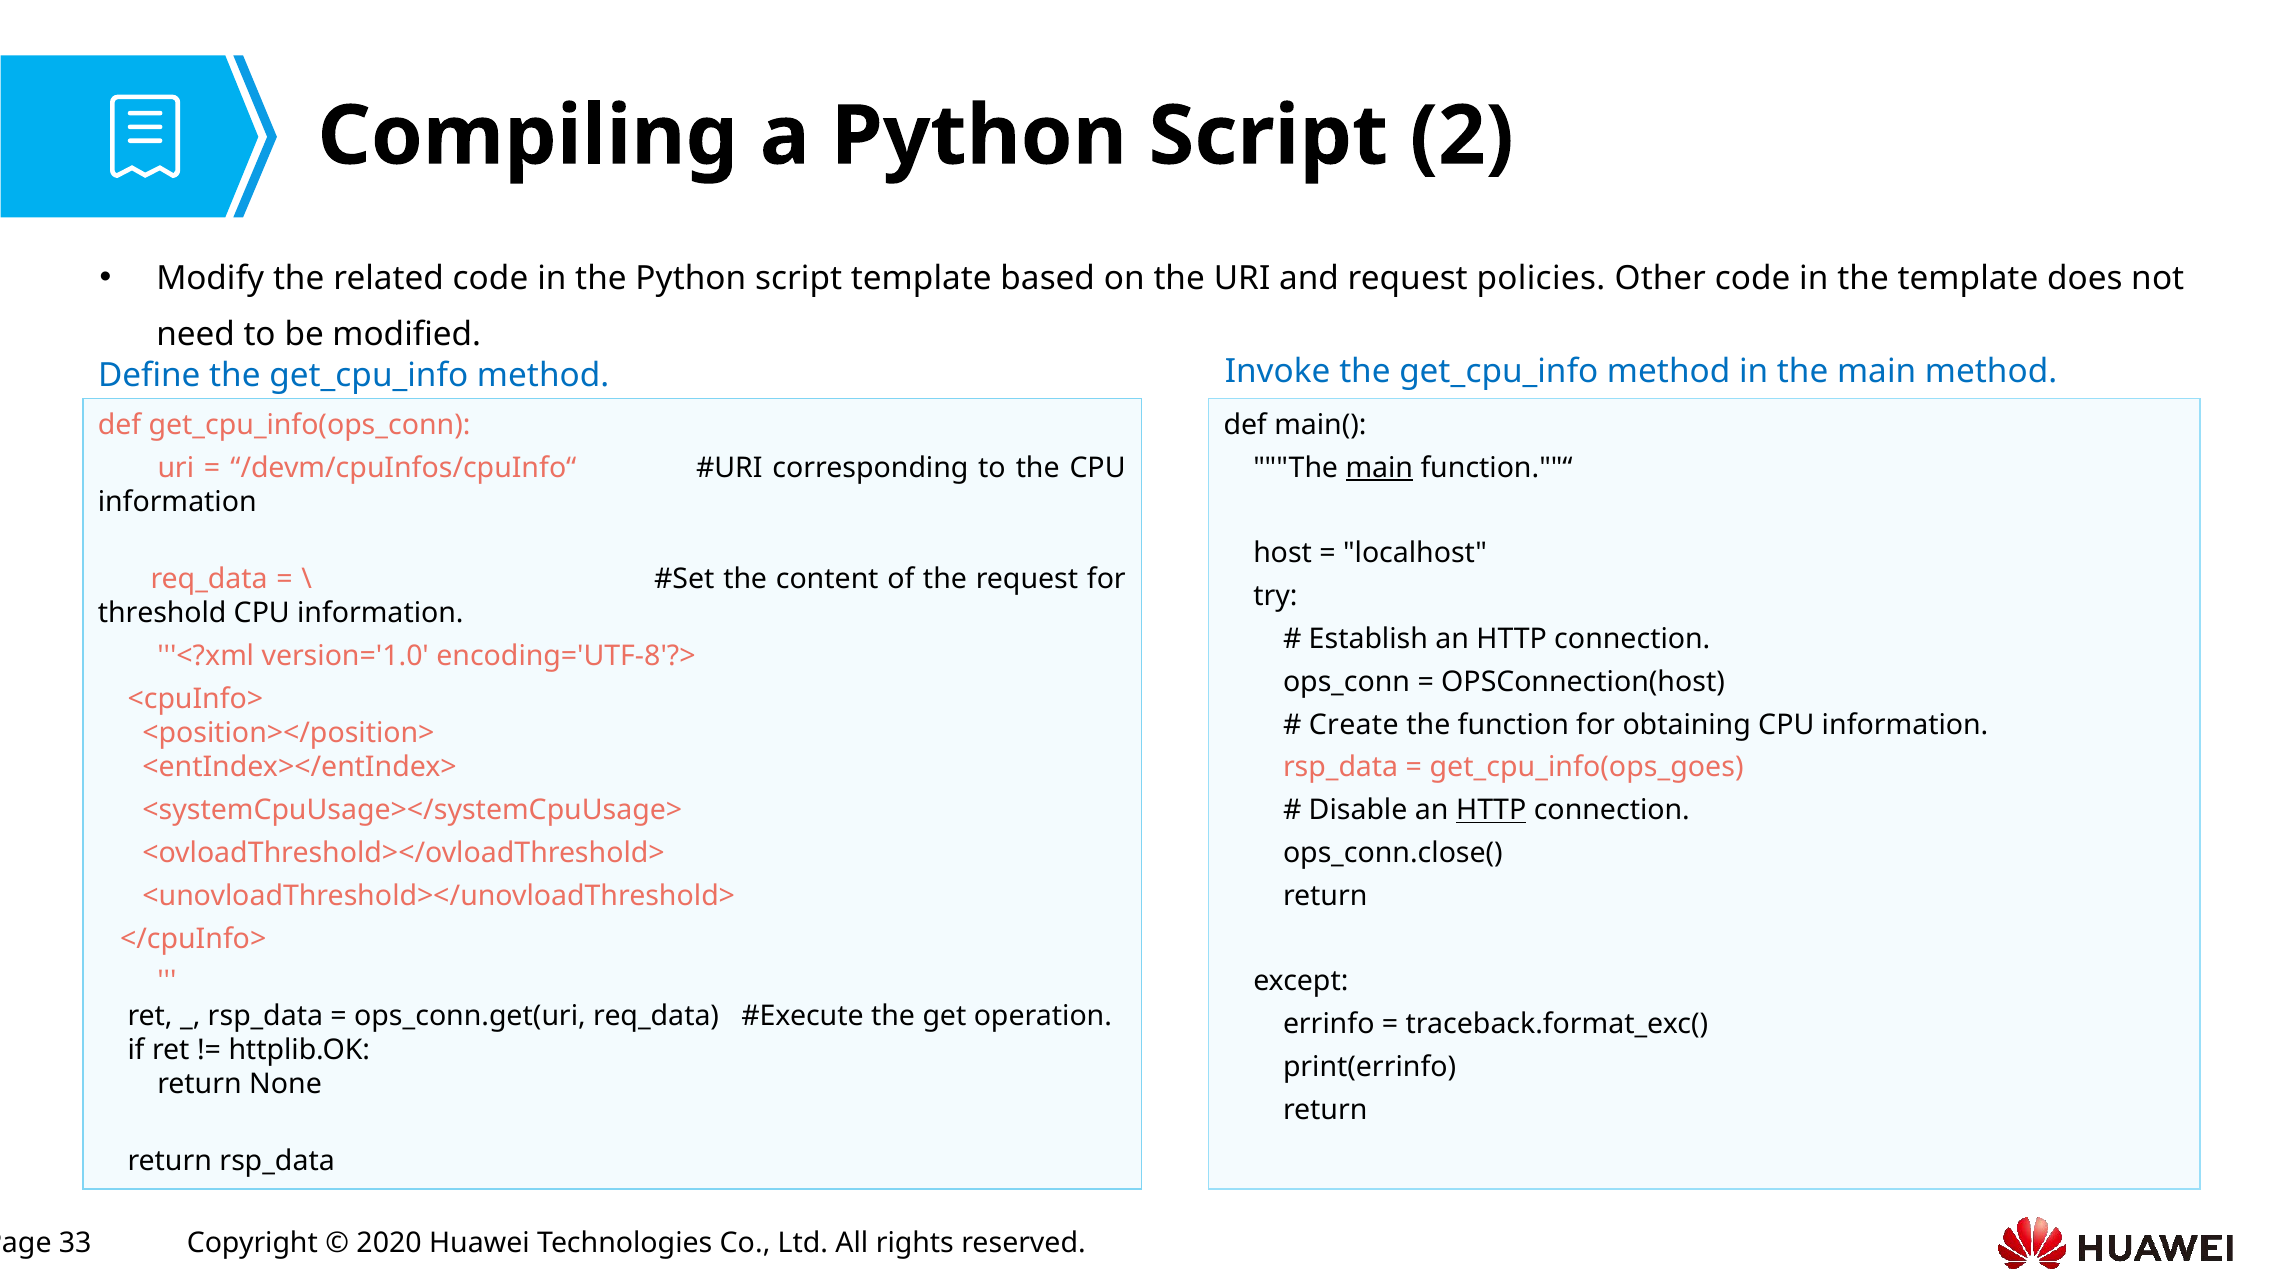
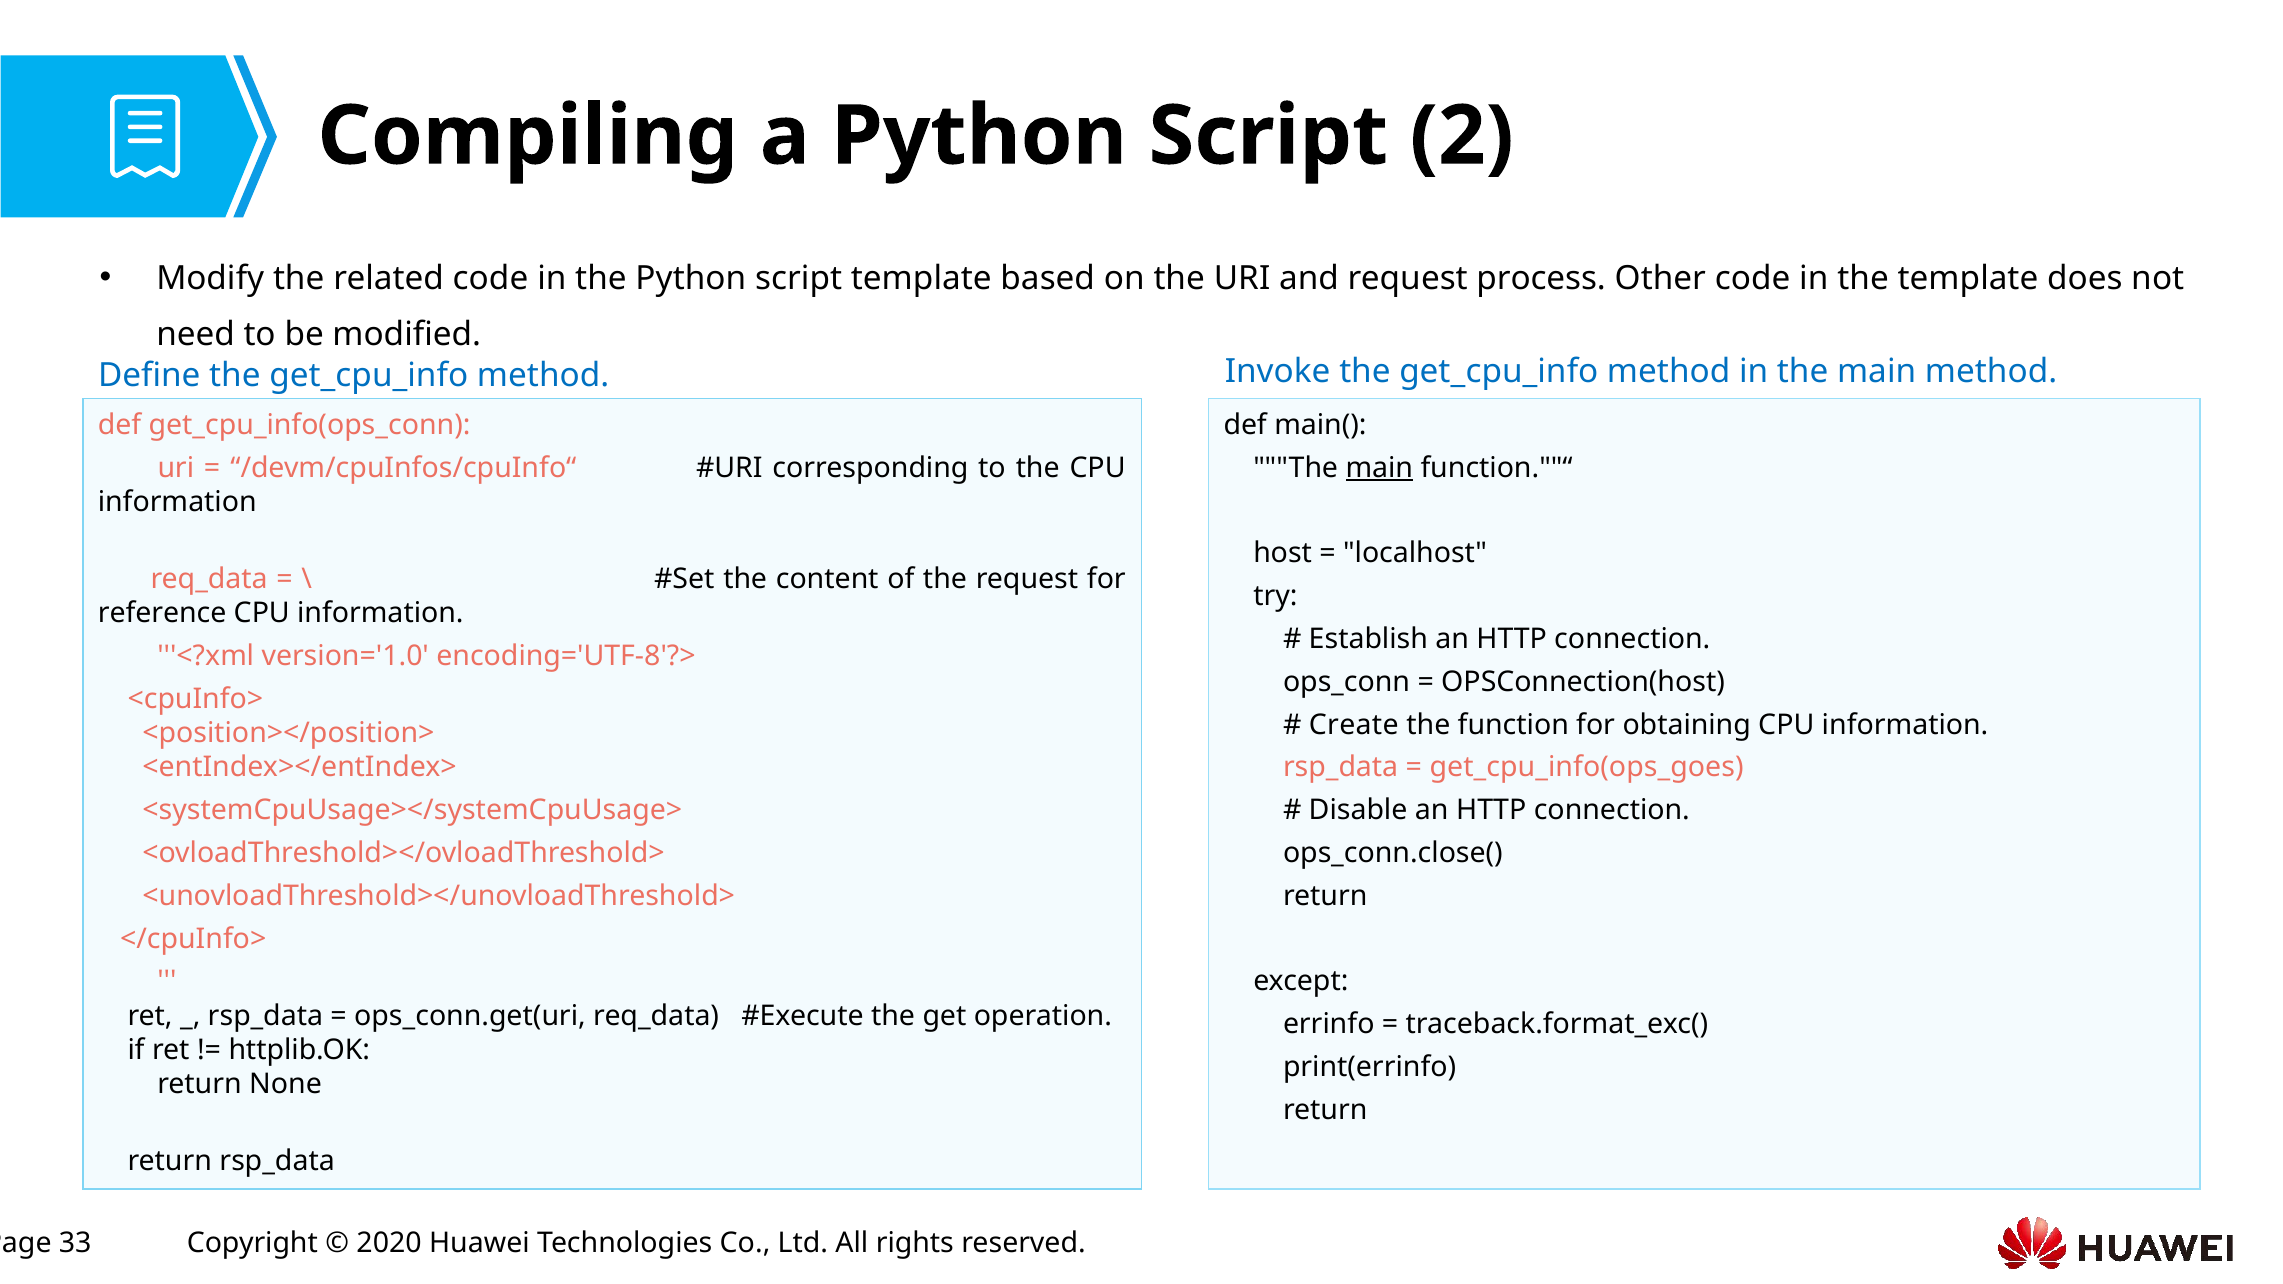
policies: policies -> process (1541, 278)
threshold: threshold -> reference (162, 613)
HTTP underline: present -> none (1491, 810)
